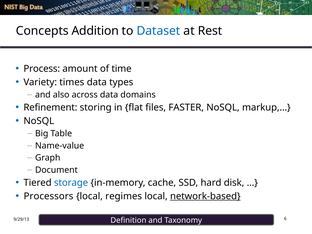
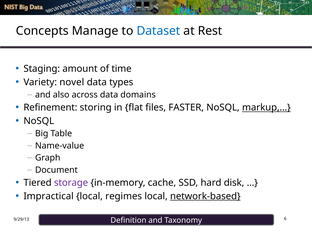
Addition: Addition -> Manage (95, 31)
Process: Process -> Staging (42, 69)
times: times -> novel (72, 82)
markup,… underline: none -> present (266, 108)
storage colour: blue -> purple (71, 183)
Processors: Processors -> Impractical (49, 196)
